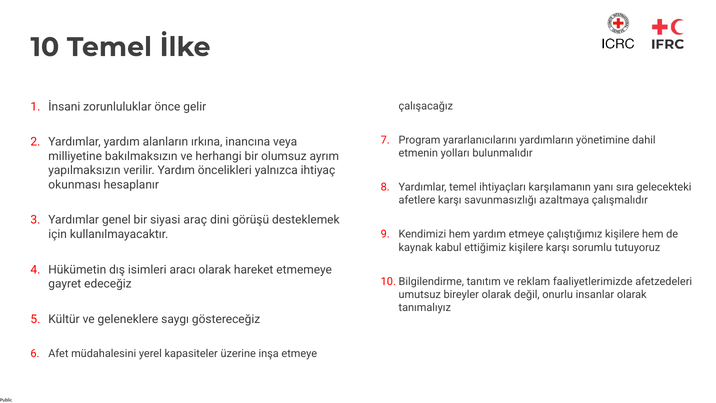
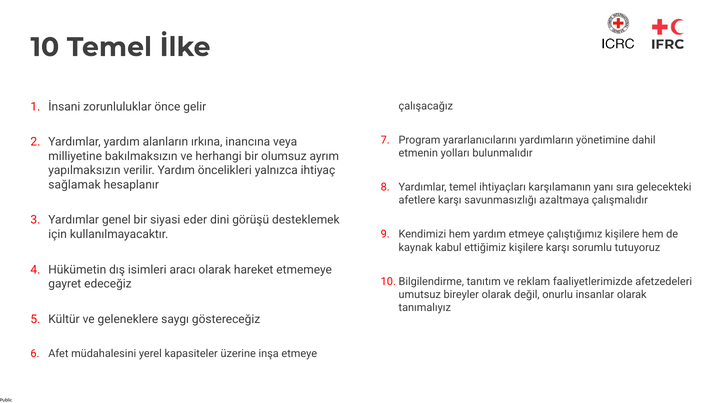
okunması: okunması -> sağlamak (75, 185)
araç: araç -> eder (195, 220)
